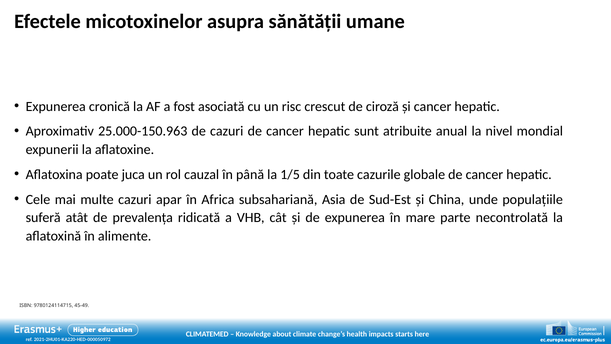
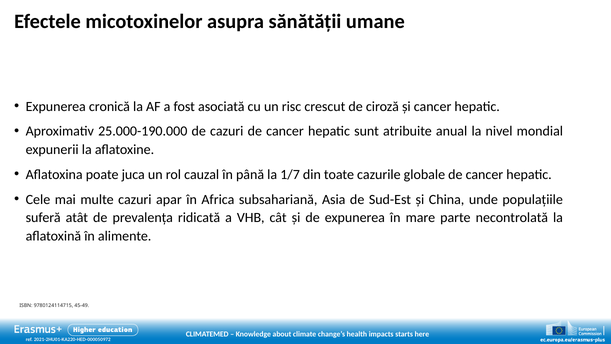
25.000-150.963: 25.000-150.963 -> 25.000-190.000 (143, 131)
1/5: 1/5 -> 1/7 (290, 174)
